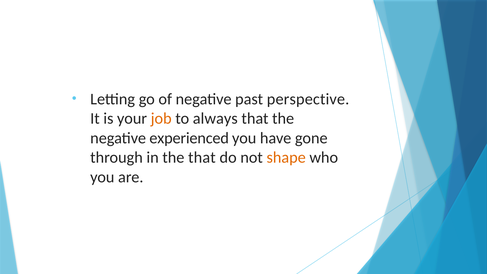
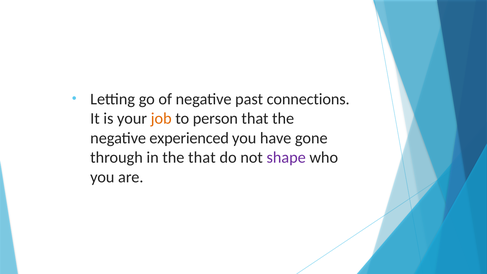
perspective: perspective -> connections (308, 99)
always: always -> person (215, 119)
shape colour: orange -> purple (286, 158)
